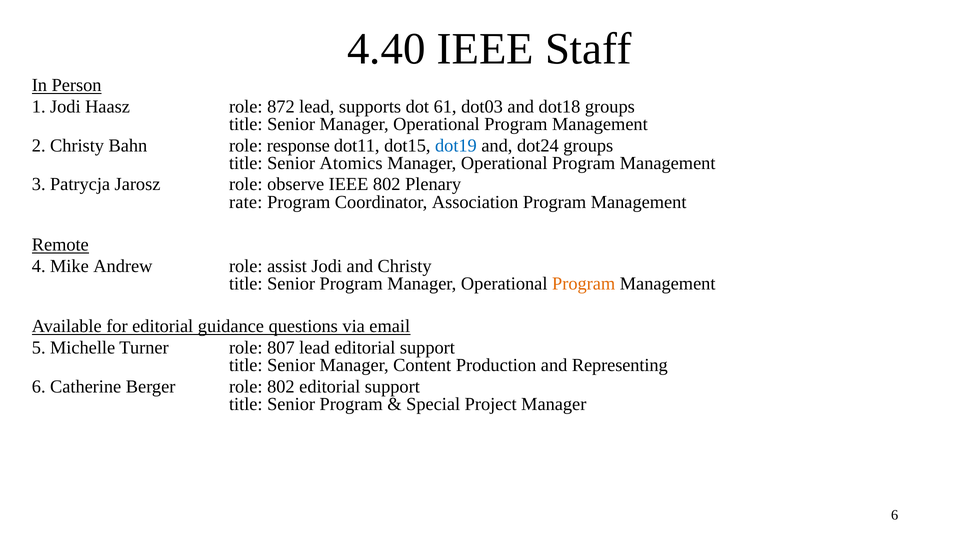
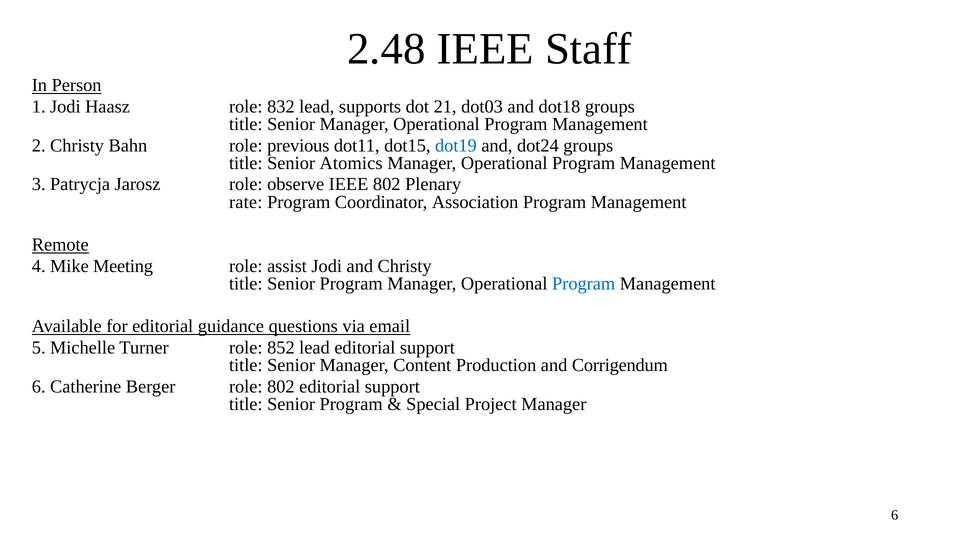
4.40: 4.40 -> 2.48 (386, 49)
872: 872 -> 832 (281, 106)
61: 61 -> 21 (445, 106)
response: response -> previous (298, 145)
Andrew: Andrew -> Meeting (123, 266)
Program colour: orange -> blue (584, 283)
807: 807 -> 852 (281, 347)
Representing: Representing -> Corrigendum (620, 365)
